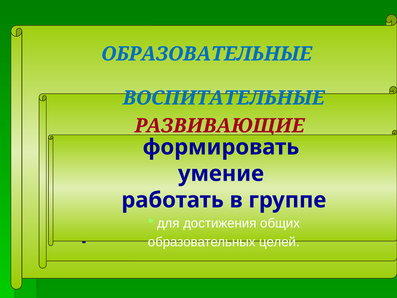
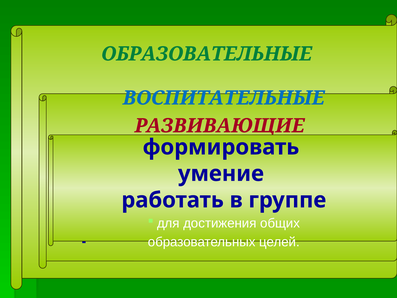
ОБРАЗОВАТЕЛЬНЫЕ colour: blue -> green (207, 54)
